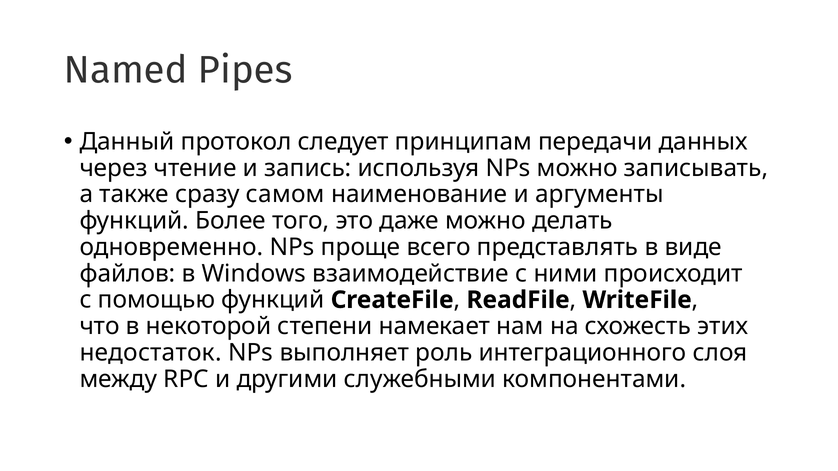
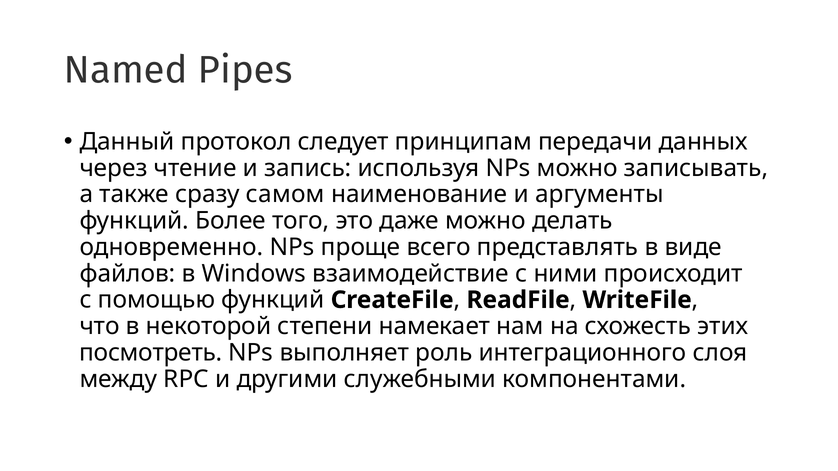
недостаток: недостаток -> посмотреть (151, 353)
